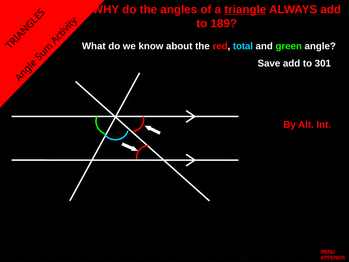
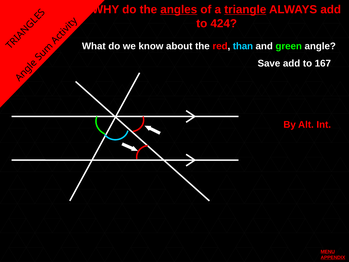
angles underline: none -> present (179, 10)
189: 189 -> 424 (224, 23)
total: total -> than (243, 46)
301: 301 -> 167 (323, 63)
